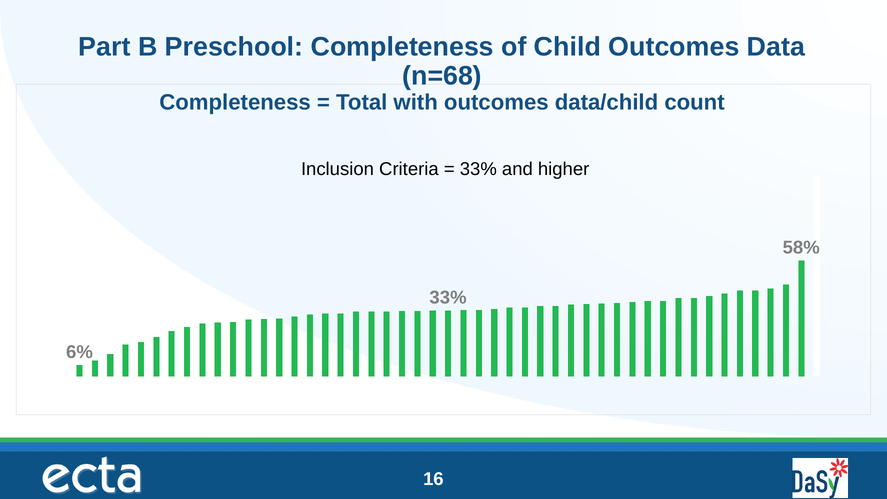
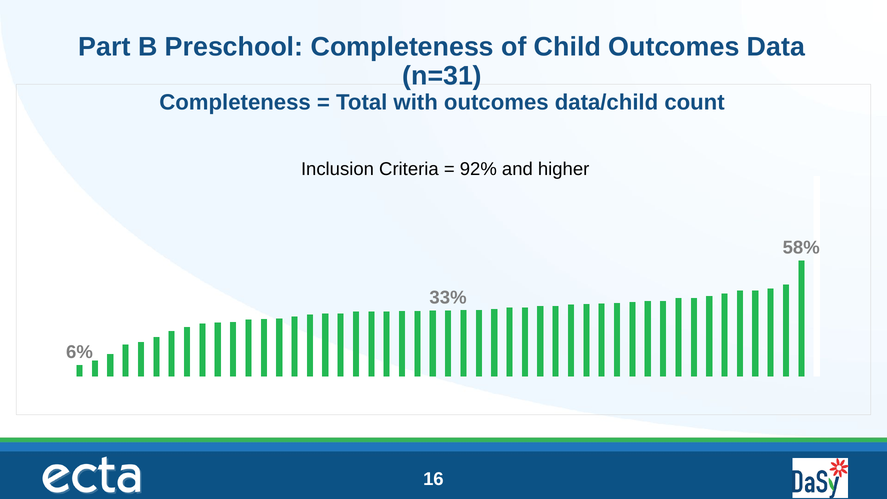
n=68: n=68 -> n=31 (442, 76)
33%: 33% -> 92% (478, 169)
